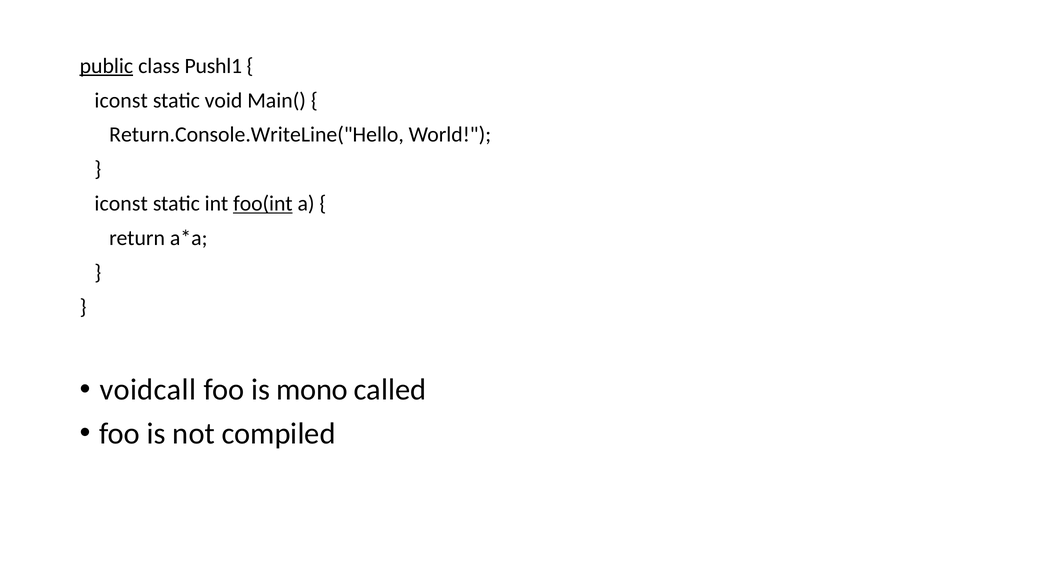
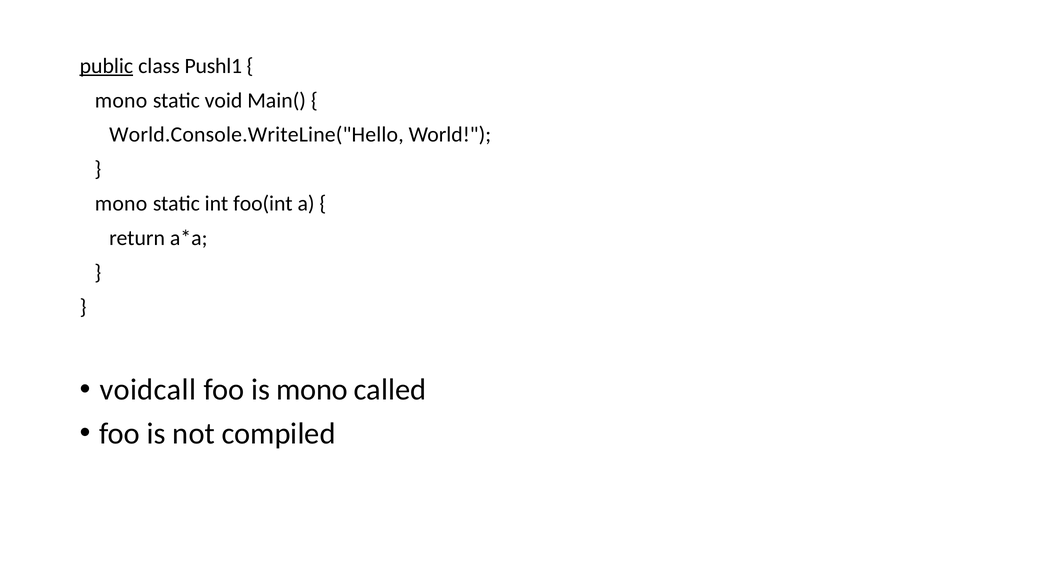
iconst: iconst -> mono (121, 100)
Return.Console.WriteLine("Hello: Return.Console.WriteLine("Hello -> World.Console.WriteLine("Hello (256, 135)
iconst: iconst -> mono (121, 204)
foo(int underline: present -> none (263, 204)
